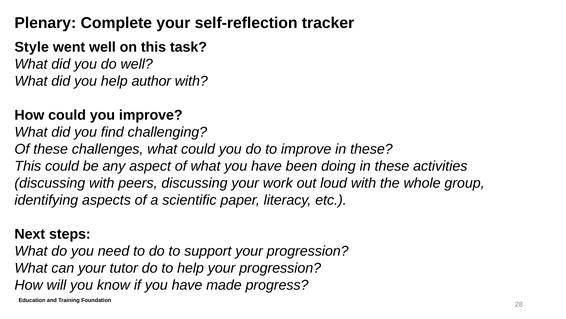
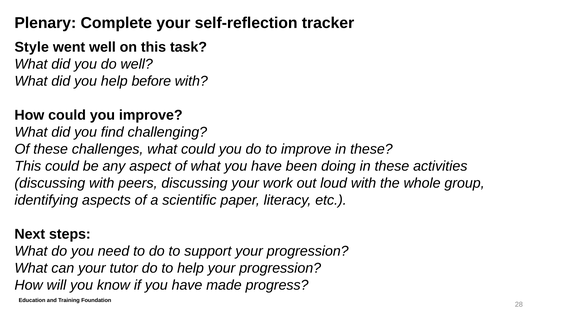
author: author -> before (151, 81)
